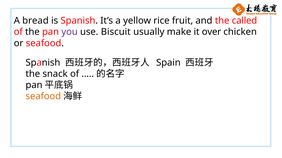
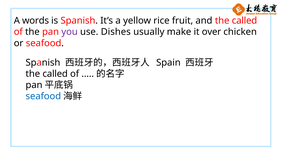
bread: bread -> words (36, 21)
Biscuit: Biscuit -> Dishes (116, 32)
snack: snack -> called (55, 74)
seafood colour: orange -> blue (43, 97)
